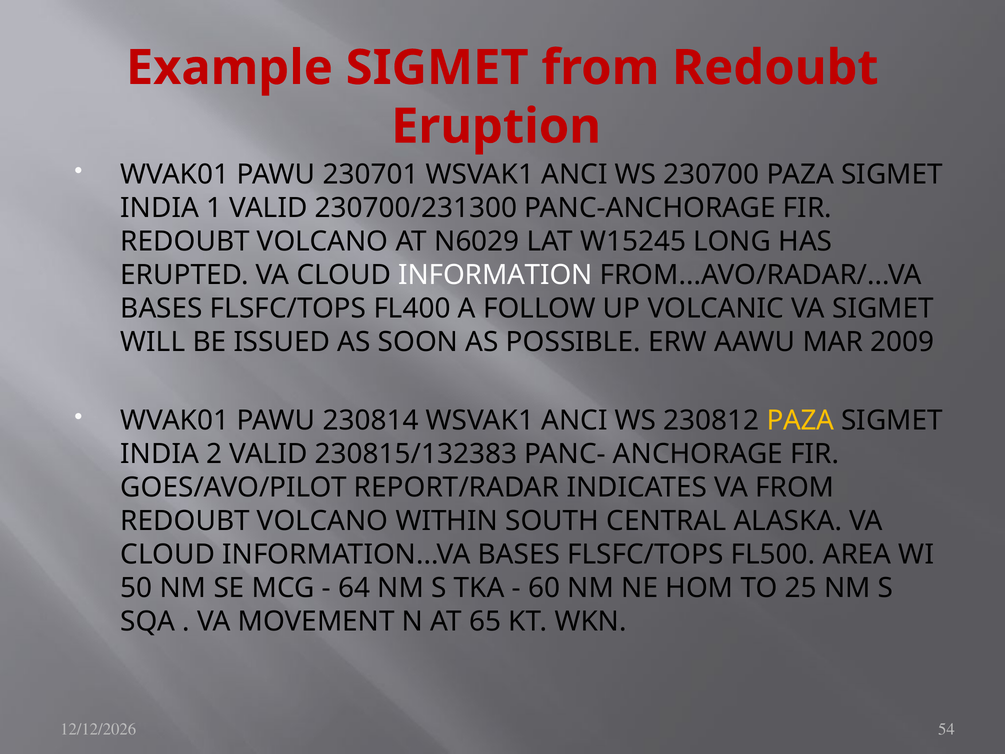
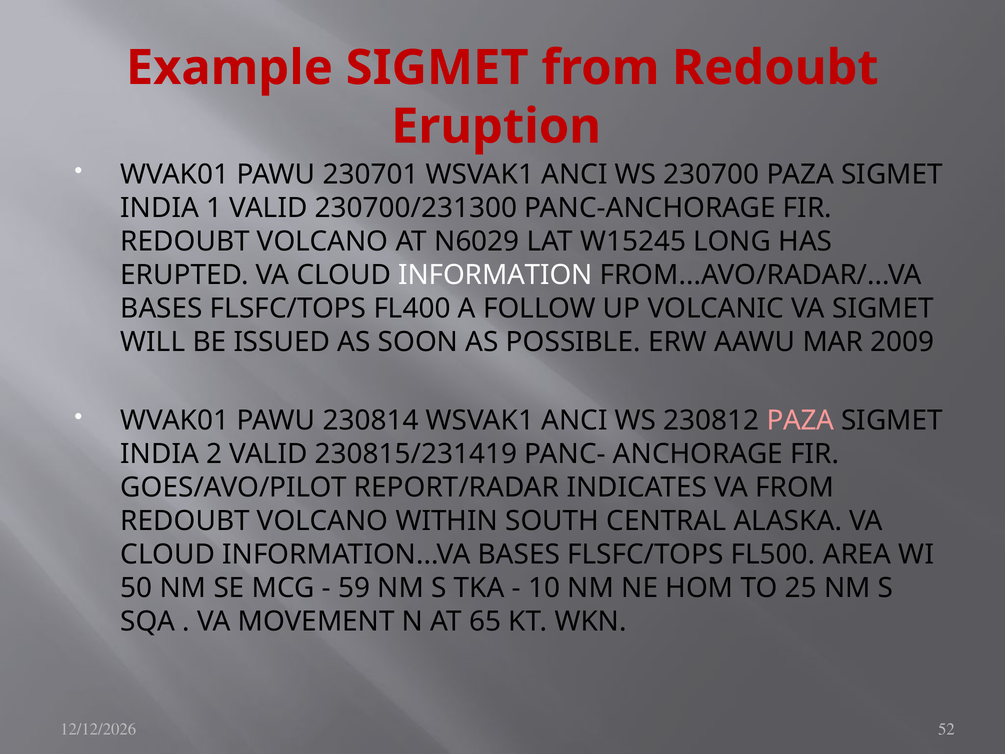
PAZA colour: yellow -> pink (800, 420)
230815/132383: 230815/132383 -> 230815/231419 (416, 454)
64: 64 -> 59 (354, 588)
60: 60 -> 10 (544, 588)
54: 54 -> 52 (946, 729)
